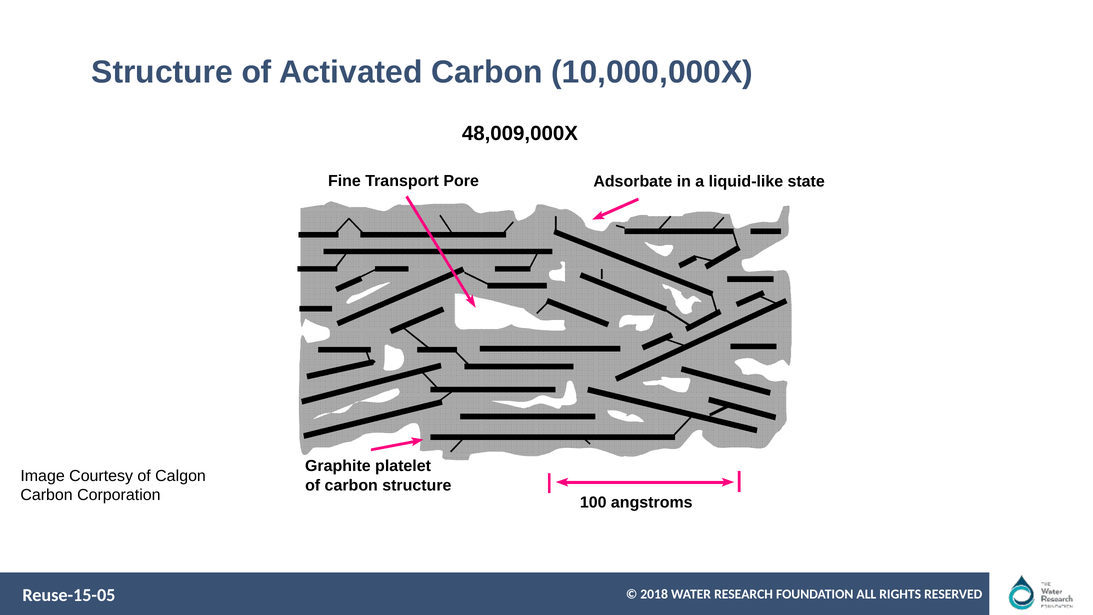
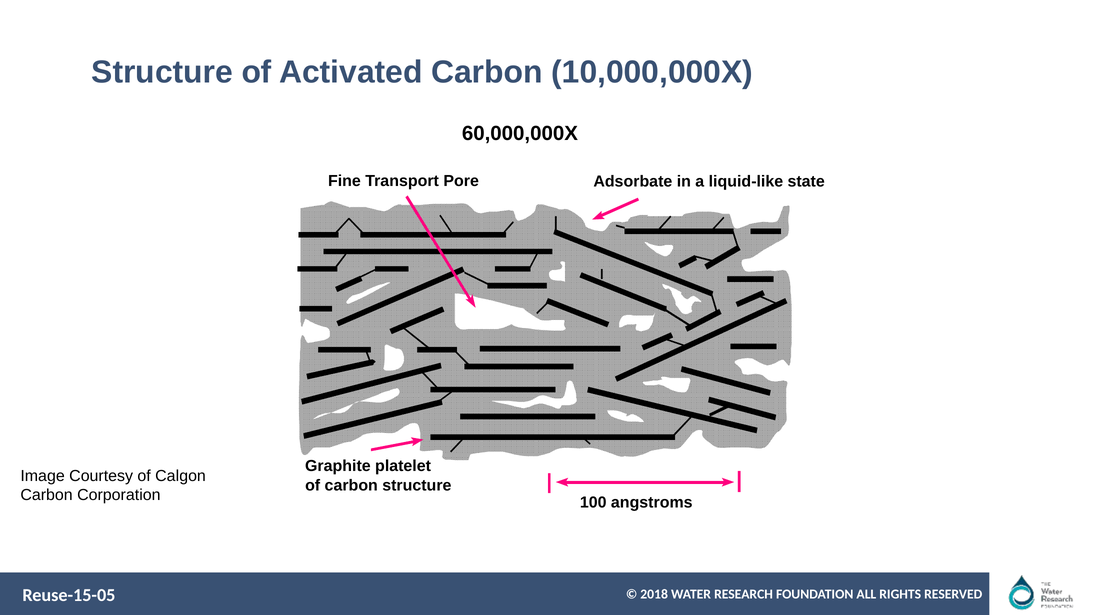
48,009,000X: 48,009,000X -> 60,000,000X (520, 133)
